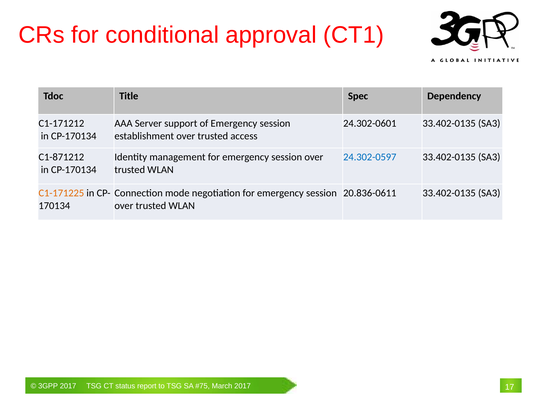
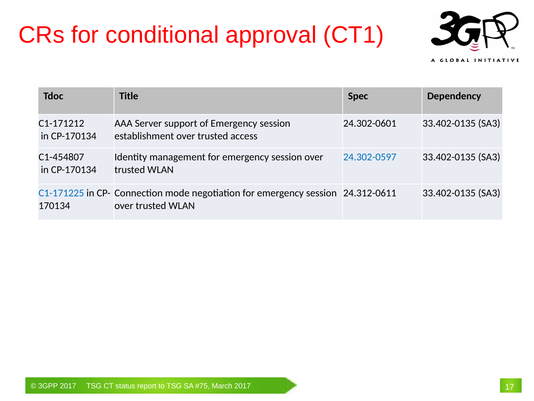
C1-871212: C1-871212 -> C1-454807 (61, 157)
C1-171225 colour: orange -> blue (61, 193)
20.836-0611: 20.836-0611 -> 24.312-0611 (370, 193)
